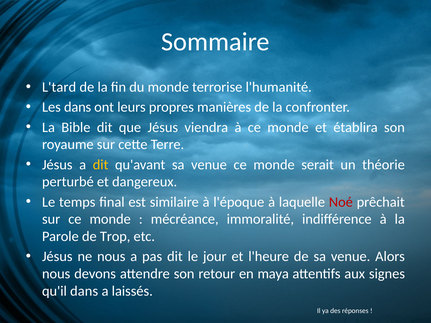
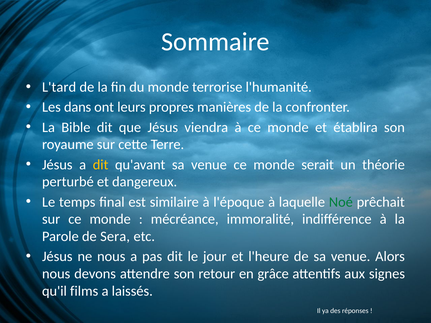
Noé colour: red -> green (341, 202)
Trop: Trop -> Sera (115, 237)
maya: maya -> grâce (273, 274)
qu'il dans: dans -> films (84, 291)
